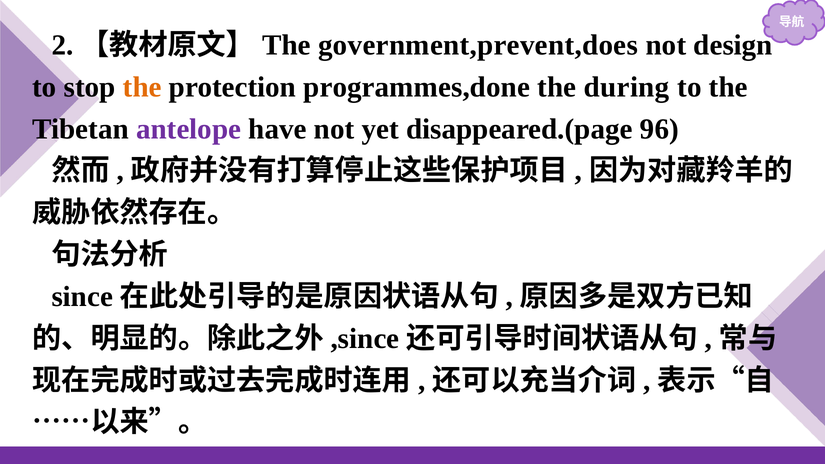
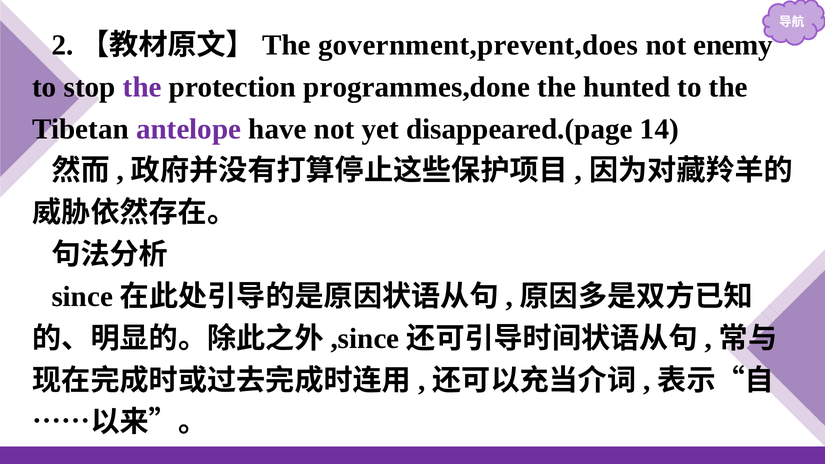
design: design -> enemy (733, 45)
the colour: orange -> purple (142, 87)
during: during -> hunted (627, 87)
96: 96 -> 14 (659, 129)
